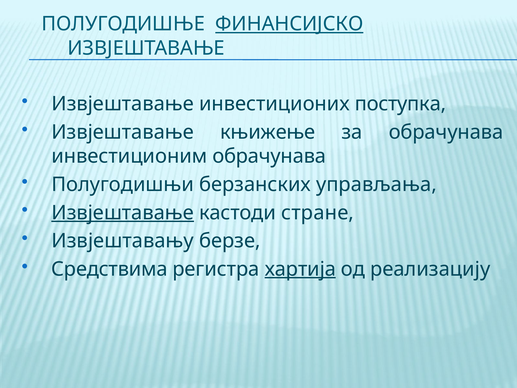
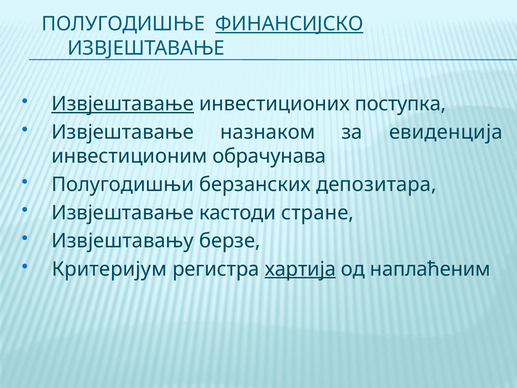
Извјештавање underline: none -> present (123, 104)
књижење: књижење -> назнаком (268, 132)
за обрачунава: обрачунава -> евиденција (446, 132)
управљања: управљања -> депозитара (376, 184)
Извјештавање underline: present -> none (123, 213)
Средствима: Средствима -> Критеријум (109, 269)
реализацију: реализацију -> наплаћеним (430, 269)
